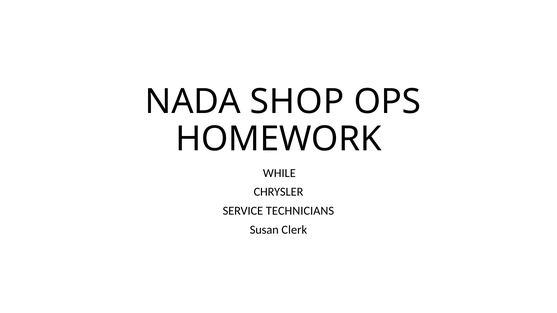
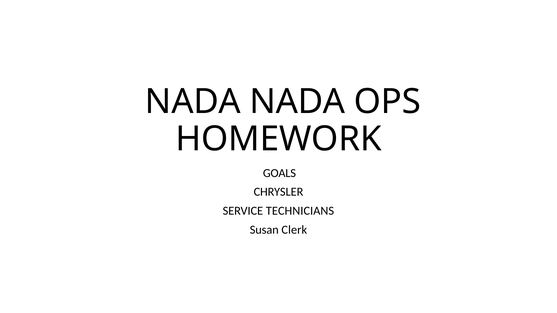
NADA SHOP: SHOP -> NADA (297, 102)
WHILE: WHILE -> GOALS (279, 173)
